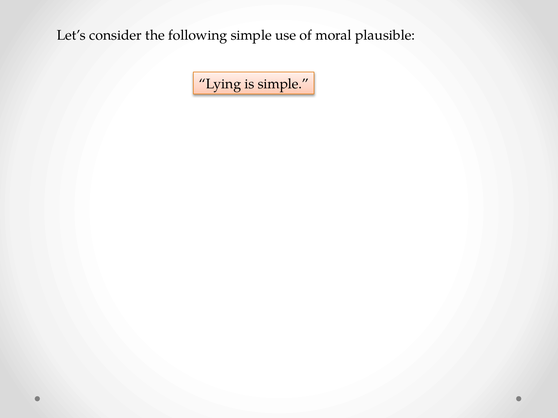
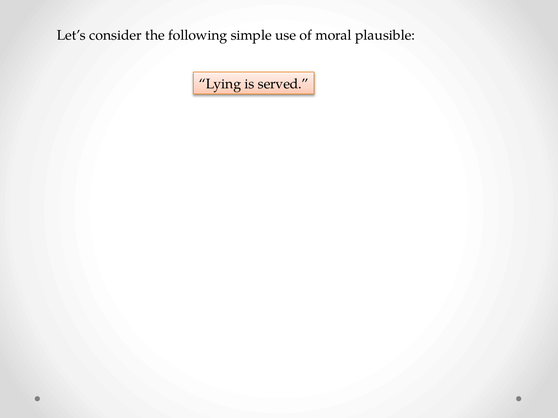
is simple: simple -> served (283, 84)
